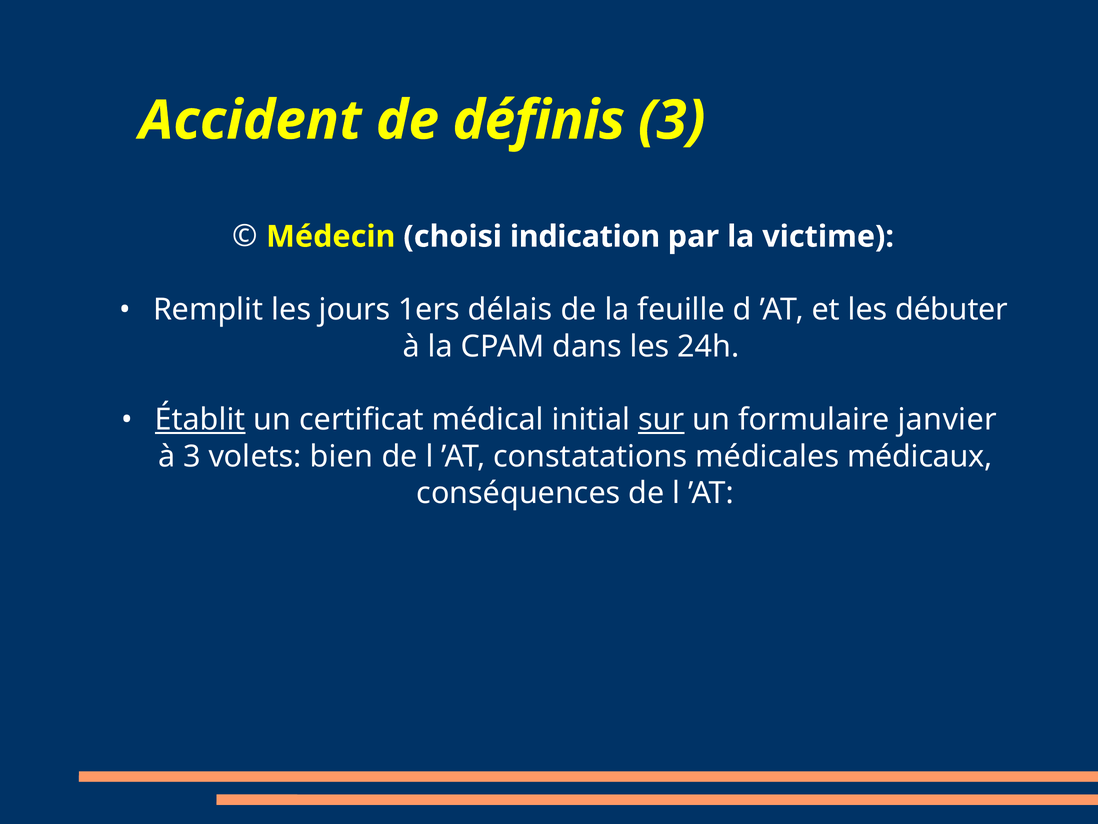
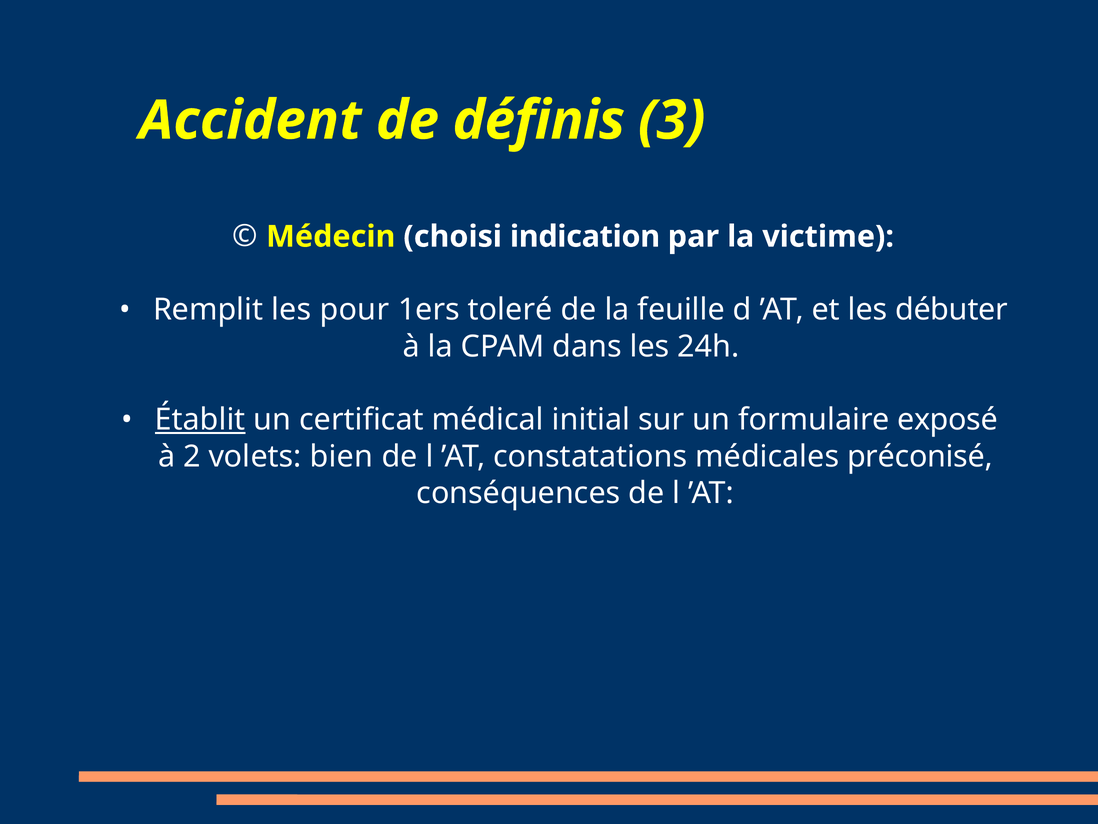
jours: jours -> pour (354, 310)
délais: délais -> toleré (510, 310)
sur underline: present -> none (661, 420)
janvier: janvier -> exposé (948, 420)
à 3: 3 -> 2 (192, 456)
médicaux: médicaux -> préconisé (920, 456)
